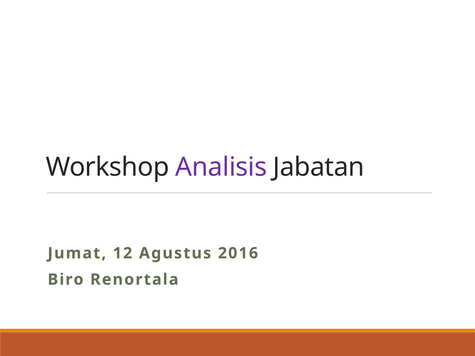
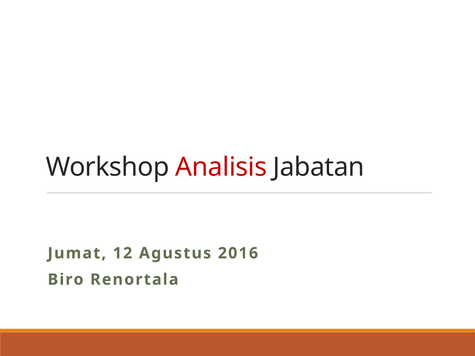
Analisis colour: purple -> red (221, 167)
